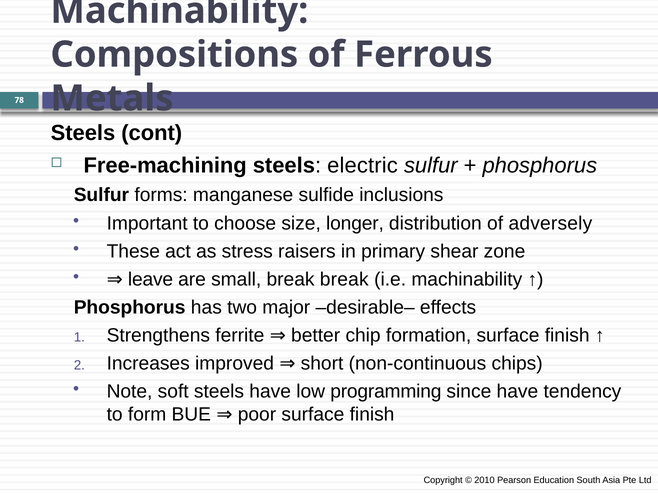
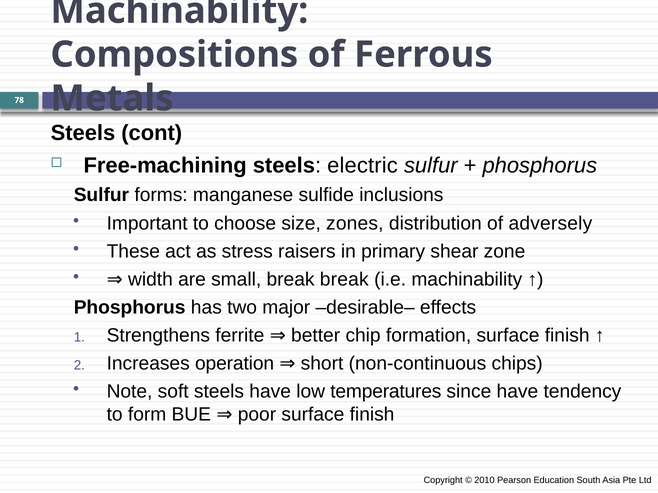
longer: longer -> zones (355, 223)
leave: leave -> width (150, 280)
improved: improved -> operation (235, 364)
programming: programming -> temperatures (386, 392)
